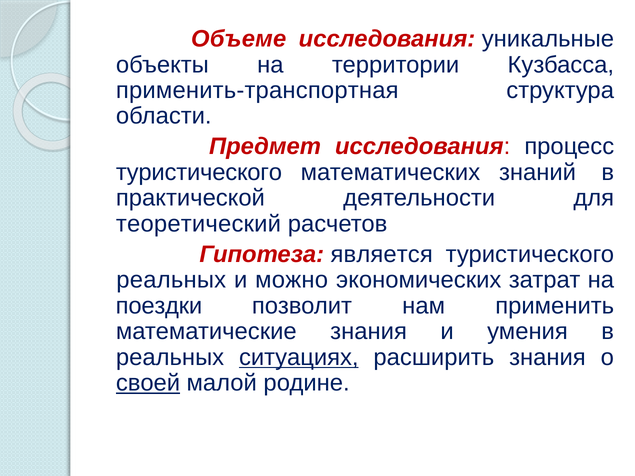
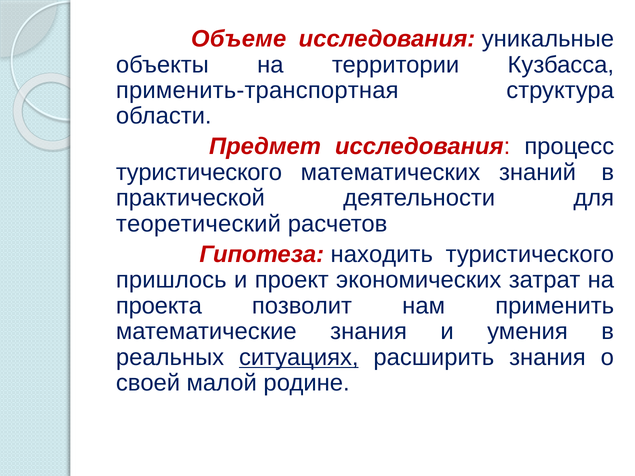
является: является -> находить (382, 254)
реальных: реальных -> пришлось (171, 280)
можно: можно -> проект (292, 280)
поездки: поездки -> проекта (159, 306)
своей underline: present -> none (148, 383)
